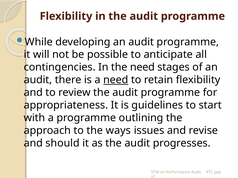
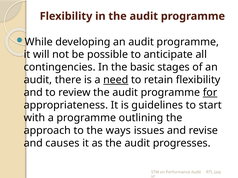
the need: need -> basic (142, 67)
for underline: none -> present (210, 93)
should: should -> causes (63, 144)
